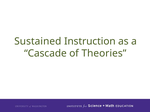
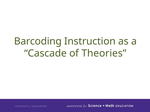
Sustained: Sustained -> Barcoding (38, 41)
